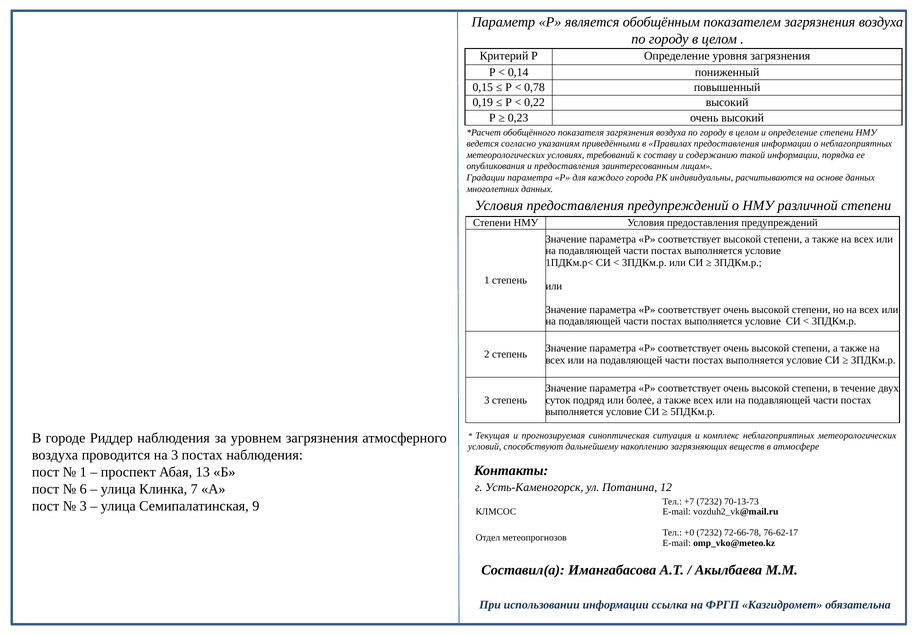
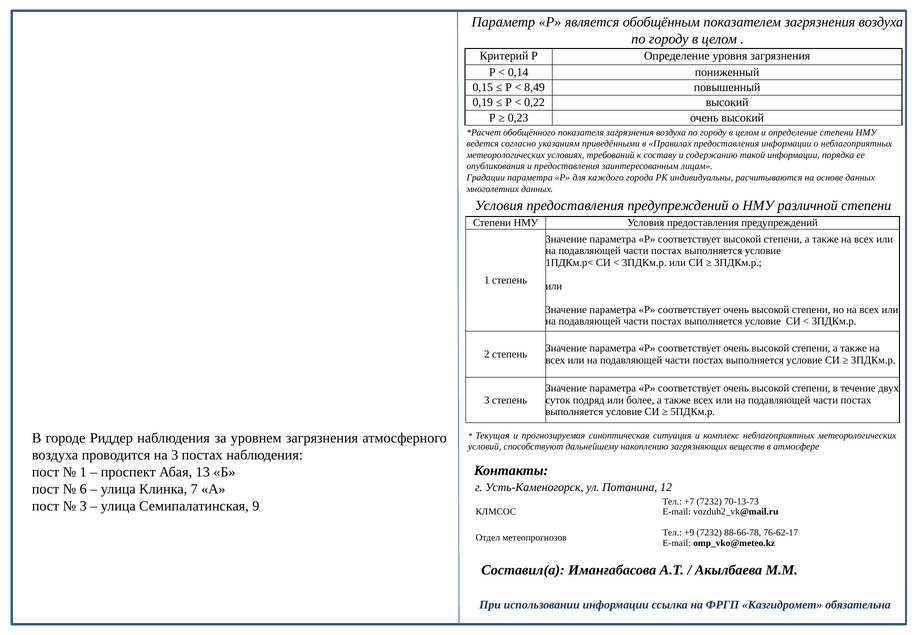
0,78: 0,78 -> 8,49 (534, 87)
+0: +0 -> +9 (689, 533)
72-66-78: 72-66-78 -> 88-66-78 (743, 533)
